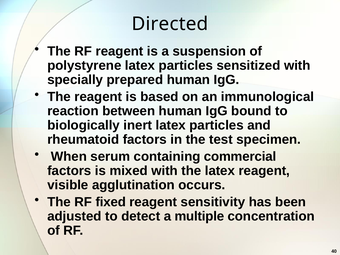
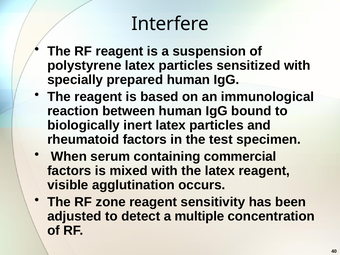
Directed: Directed -> Interfere (170, 24)
fixed: fixed -> zone (111, 202)
